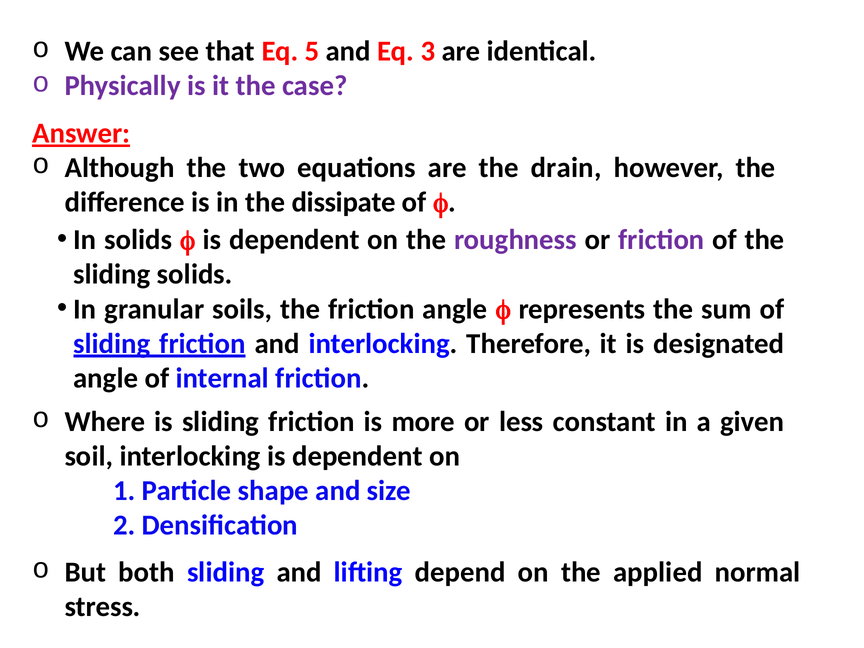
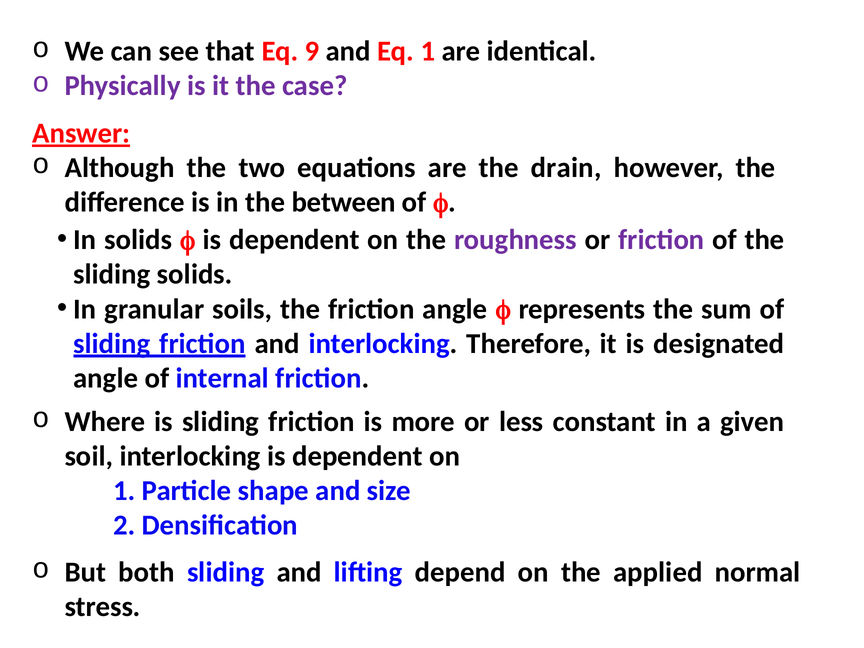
5: 5 -> 9 (312, 51)
Eq 3: 3 -> 1 (428, 51)
dissipate: dissipate -> between (344, 202)
